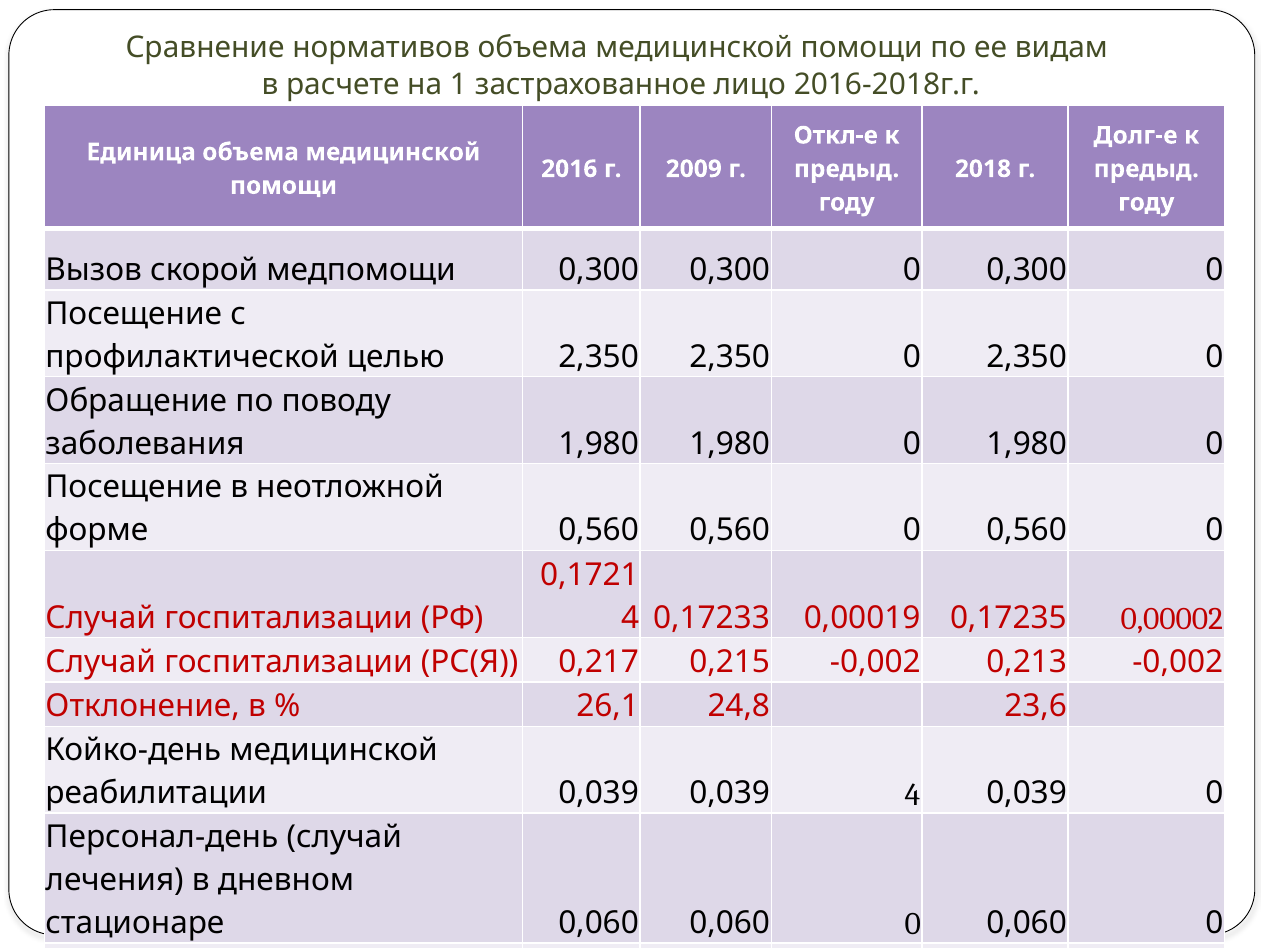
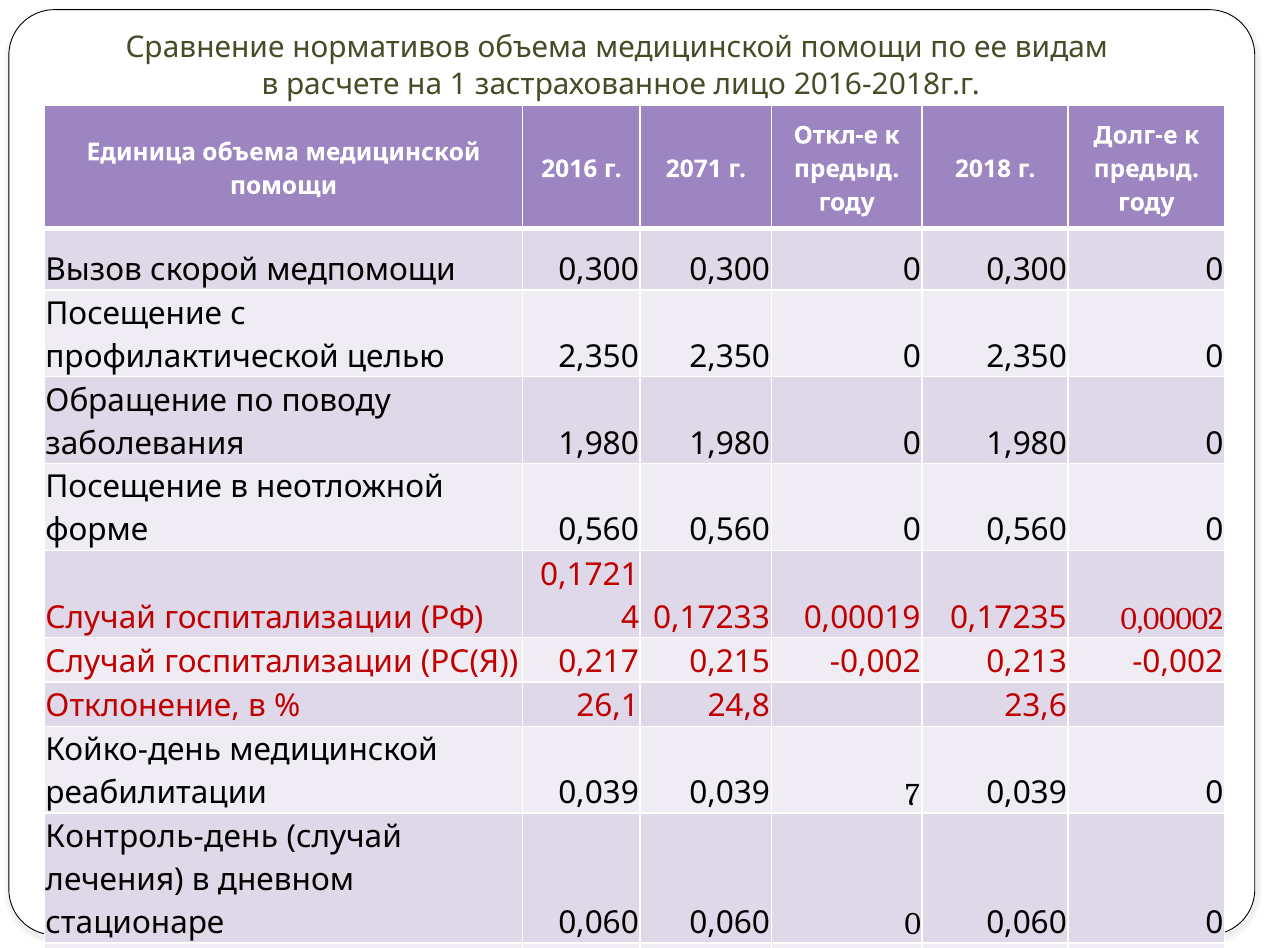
2009: 2009 -> 2071 (694, 169)
4: 4 -> 7 (913, 795)
Персонал-день: Персонал-день -> Контроль-день (162, 837)
